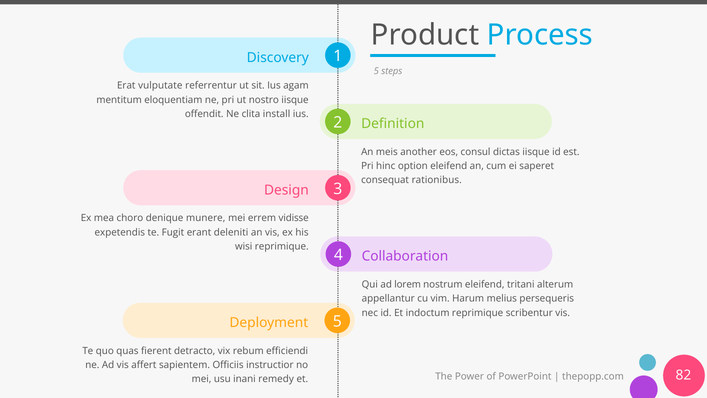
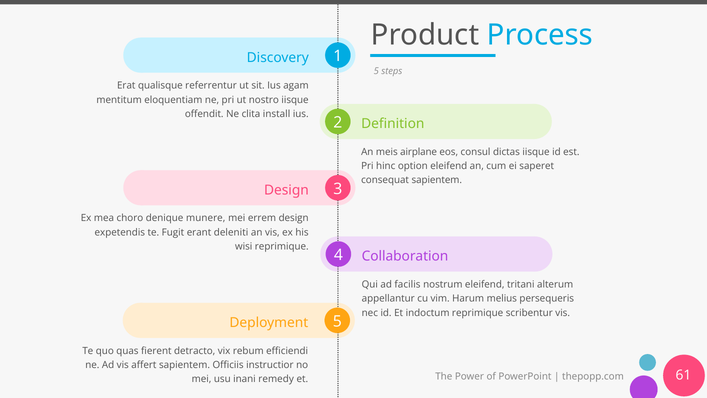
vulputate: vulputate -> qualisque (160, 86)
another: another -> airplane (419, 152)
consequat rationibus: rationibus -> sapientem (437, 180)
errem vidisse: vidisse -> design (294, 218)
lorem: lorem -> facilis (407, 284)
82: 82 -> 61 (683, 375)
